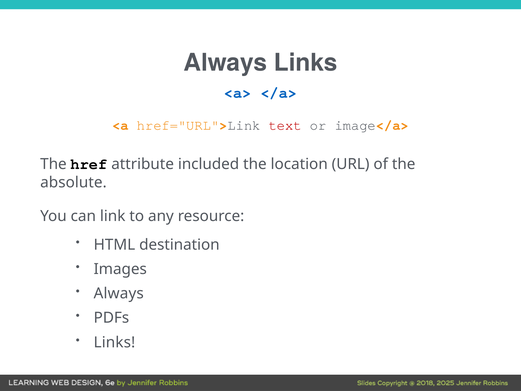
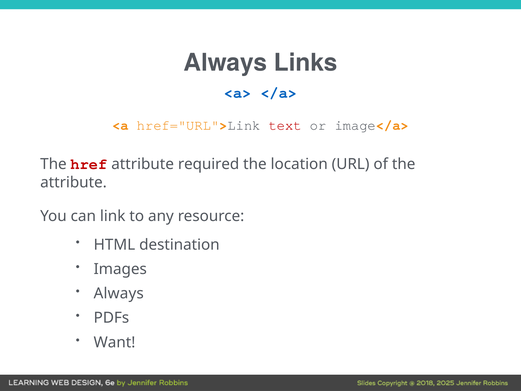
href colour: black -> red (89, 164)
included: included -> required (209, 164)
absolute: absolute -> attribute (73, 182)
Links: Links -> Want (114, 342)
